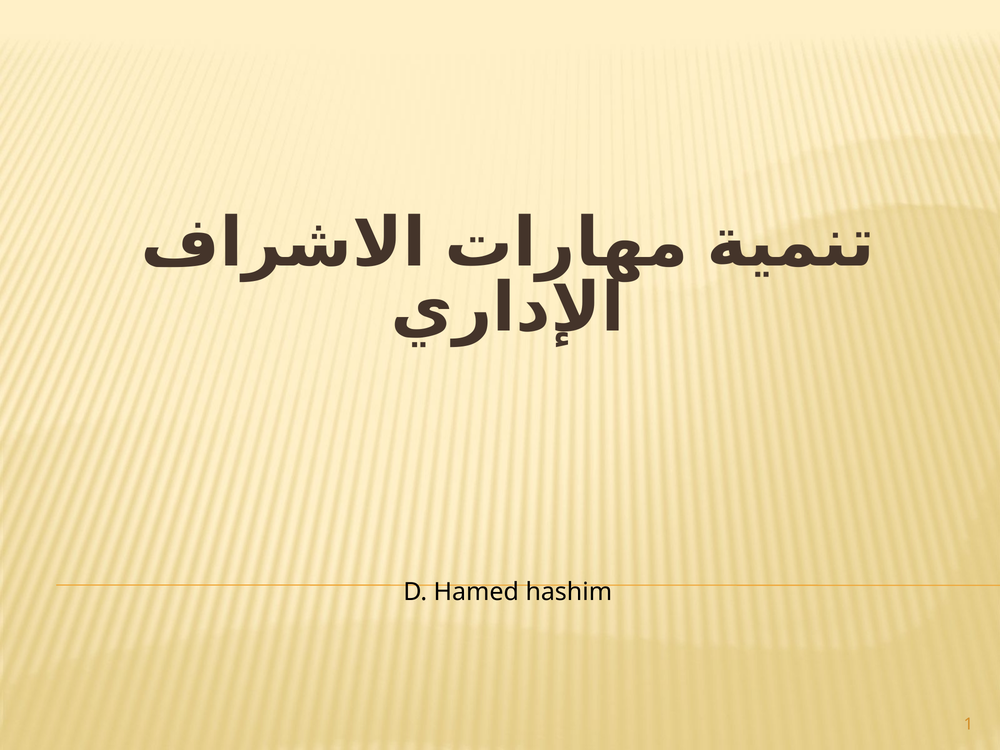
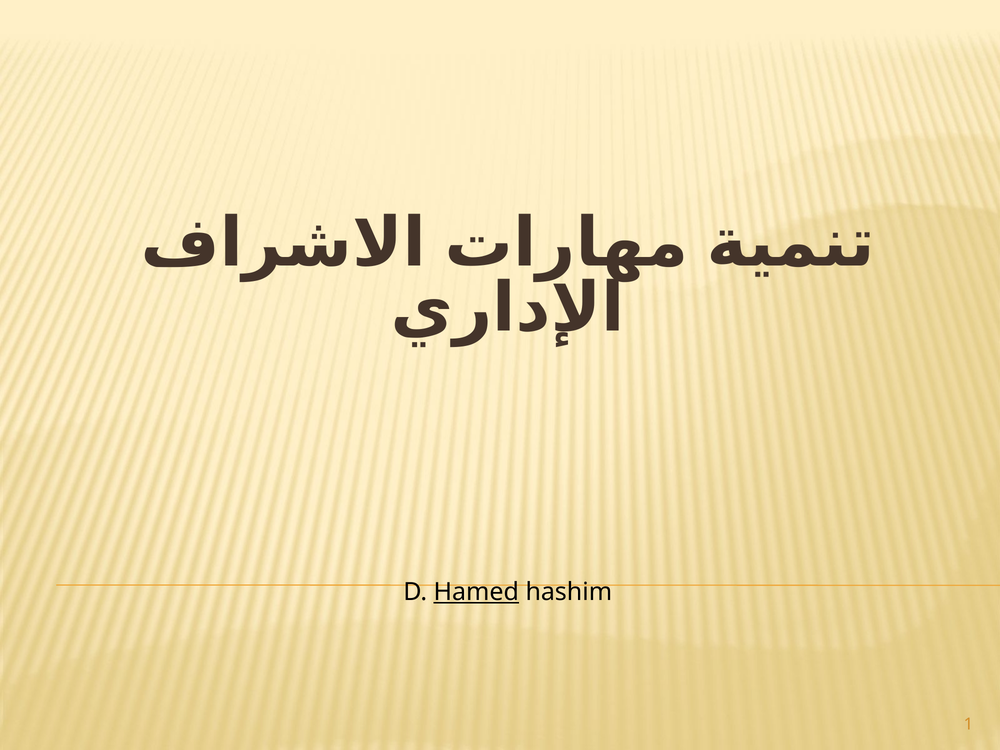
Hamed underline: none -> present (476, 592)
